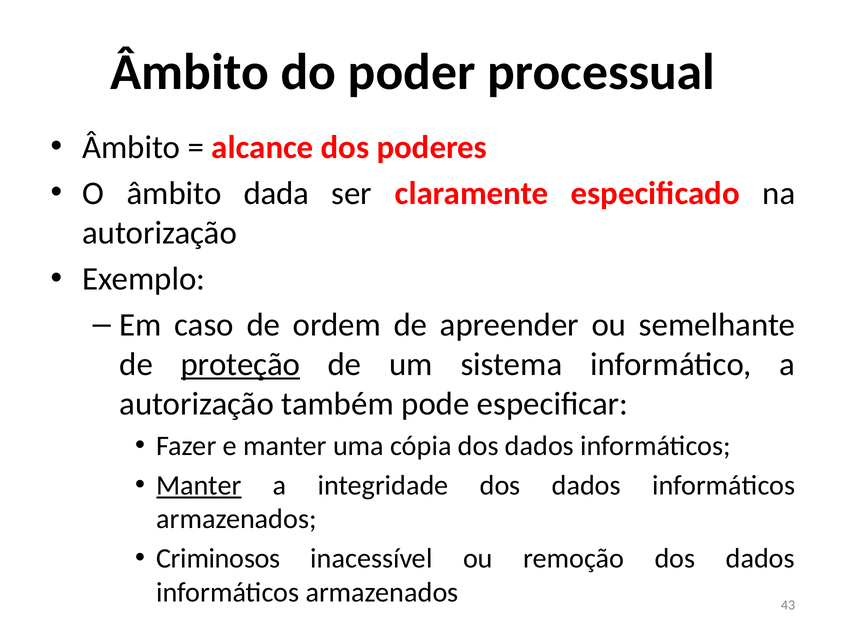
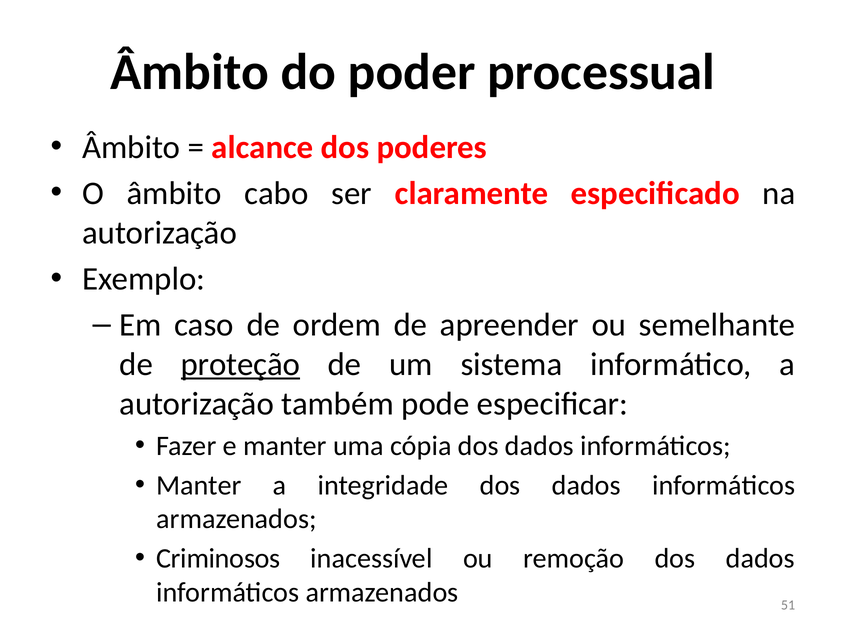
dada: dada -> cabo (276, 194)
Manter underline: present -> none (199, 486)
43: 43 -> 51 (788, 606)
